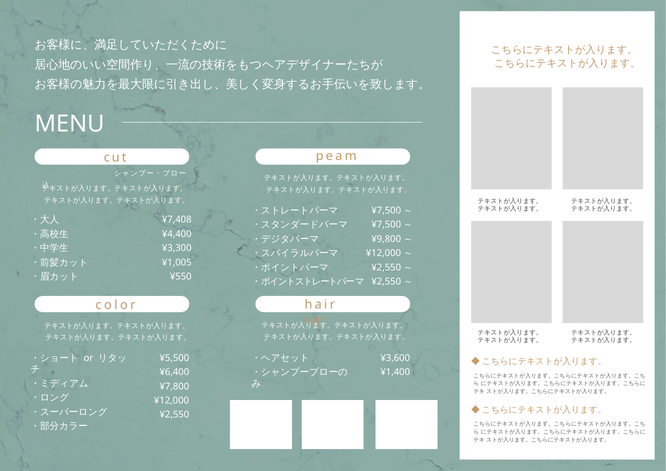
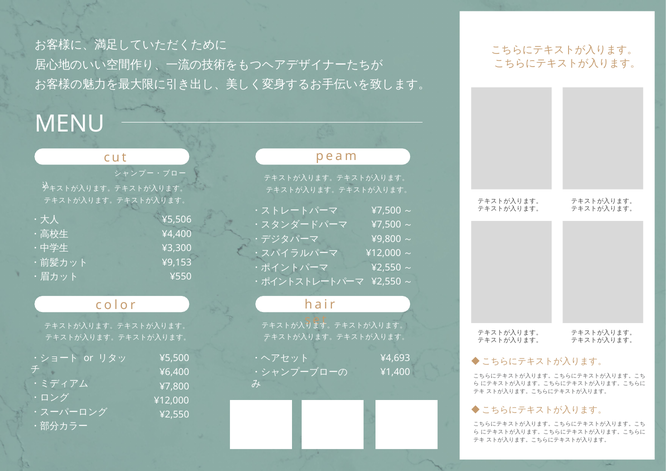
¥7,408: ¥7,408 -> ¥5,506 (177, 220)
¥1,005: ¥1,005 -> ¥9,153 (177, 263)
¥3,600: ¥3,600 -> ¥4,693 (395, 358)
